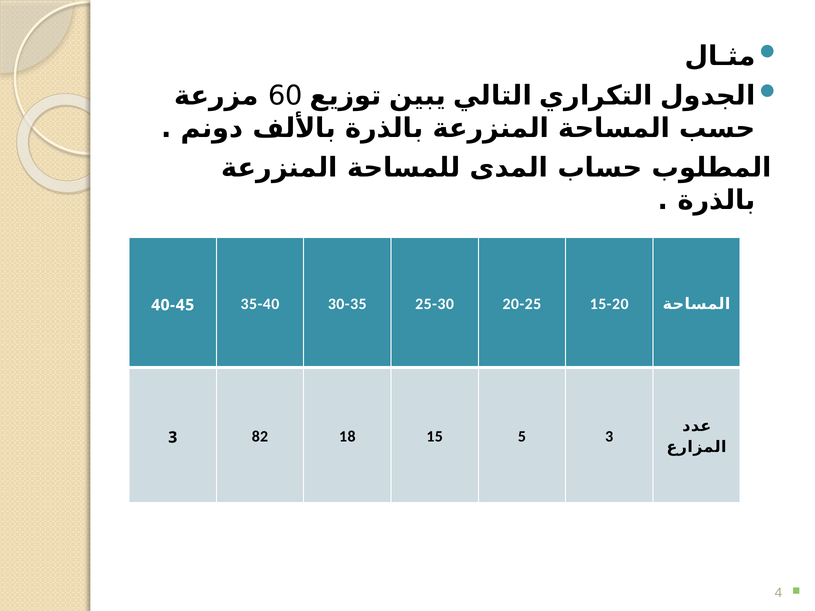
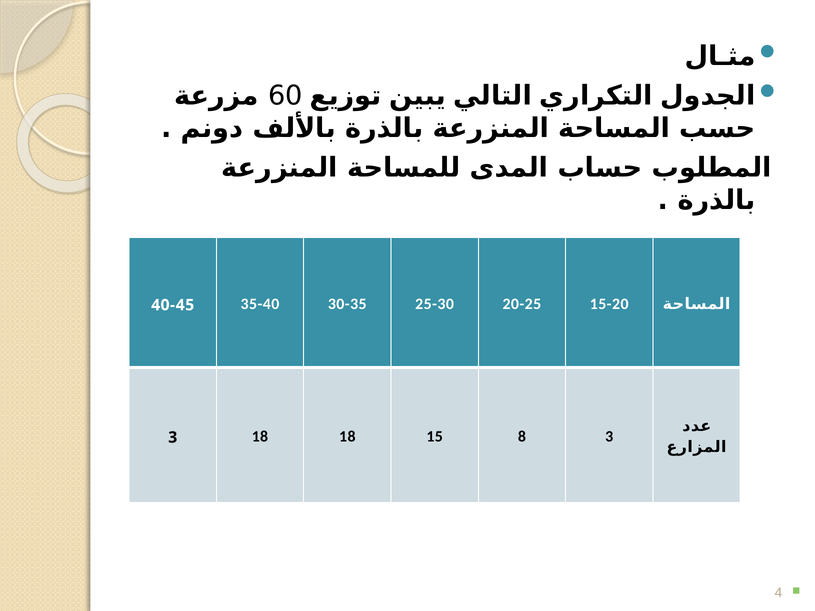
3 82: 82 -> 18 (260, 437)
5: 5 -> 8 (522, 437)
